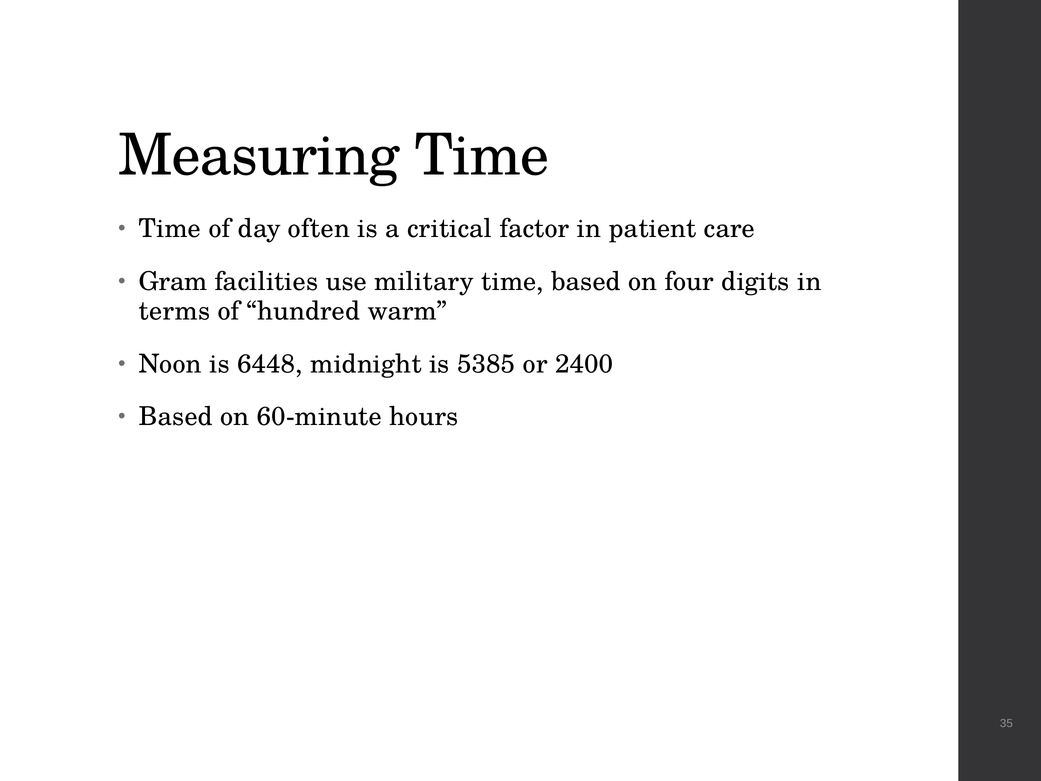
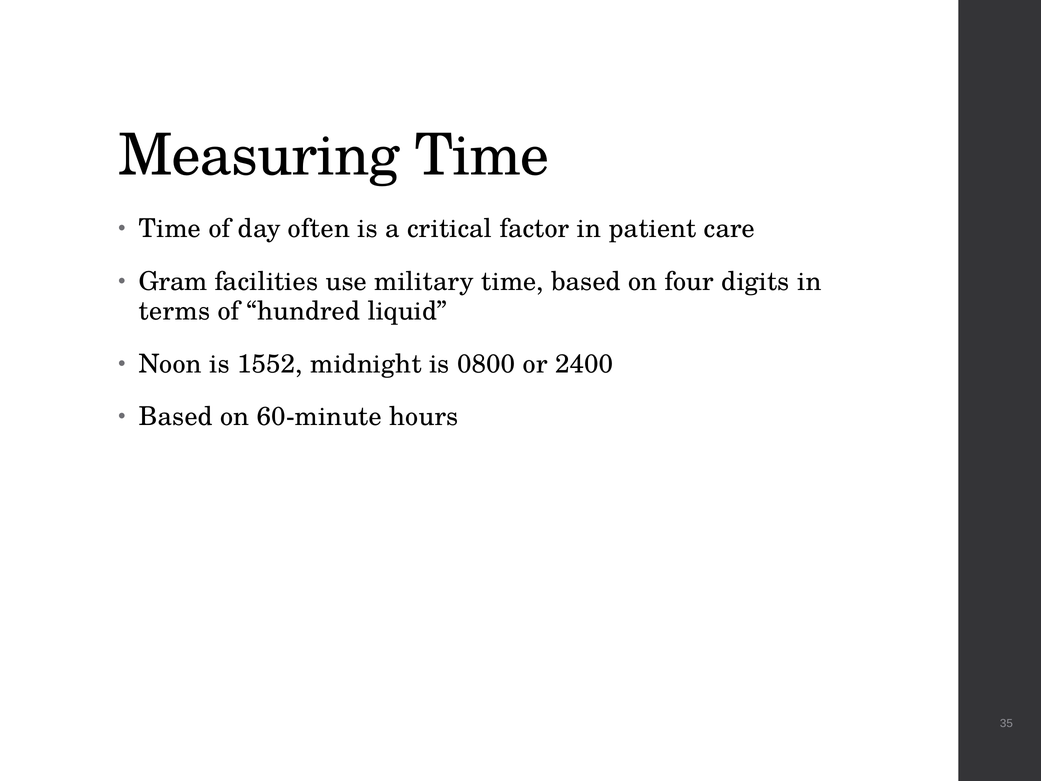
warm: warm -> liquid (407, 311)
6448: 6448 -> 1552 (270, 364)
5385: 5385 -> 0800 (486, 364)
